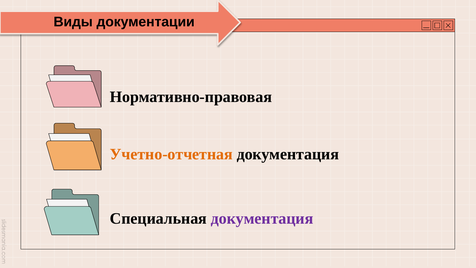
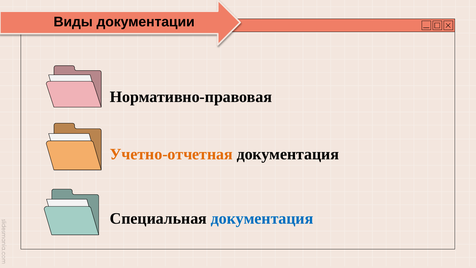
документация colour: purple -> blue (262, 219)
